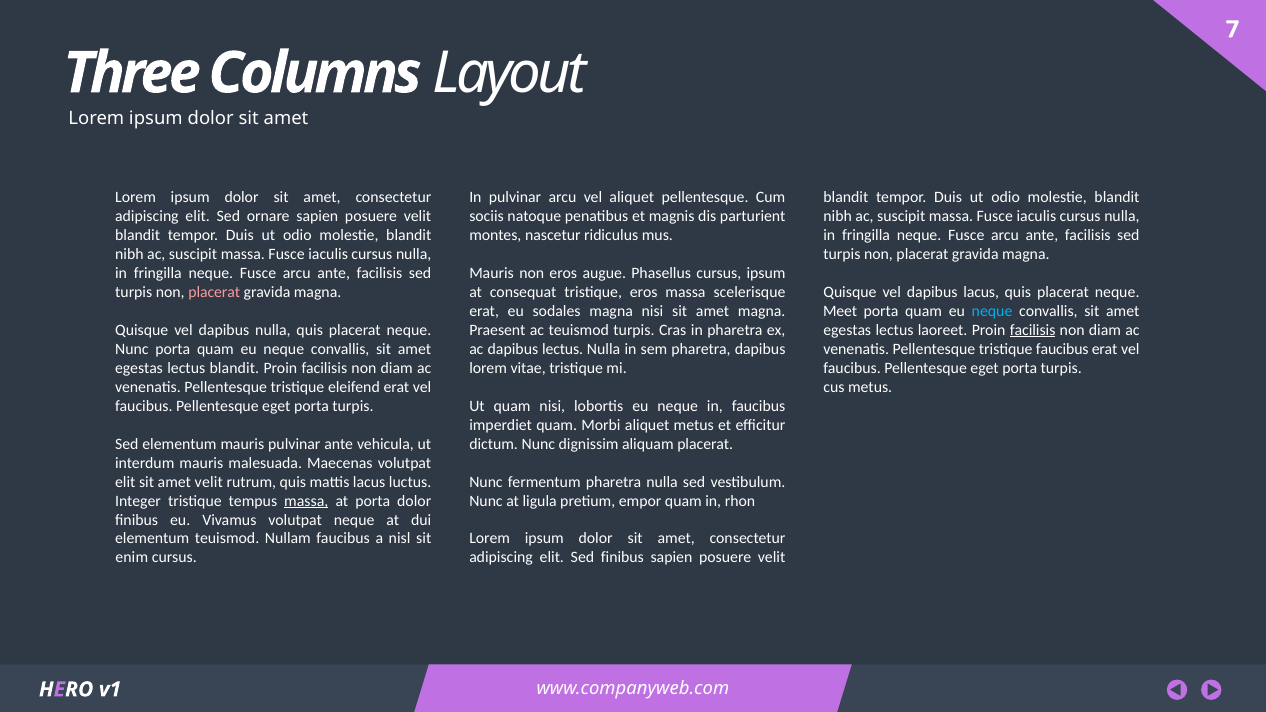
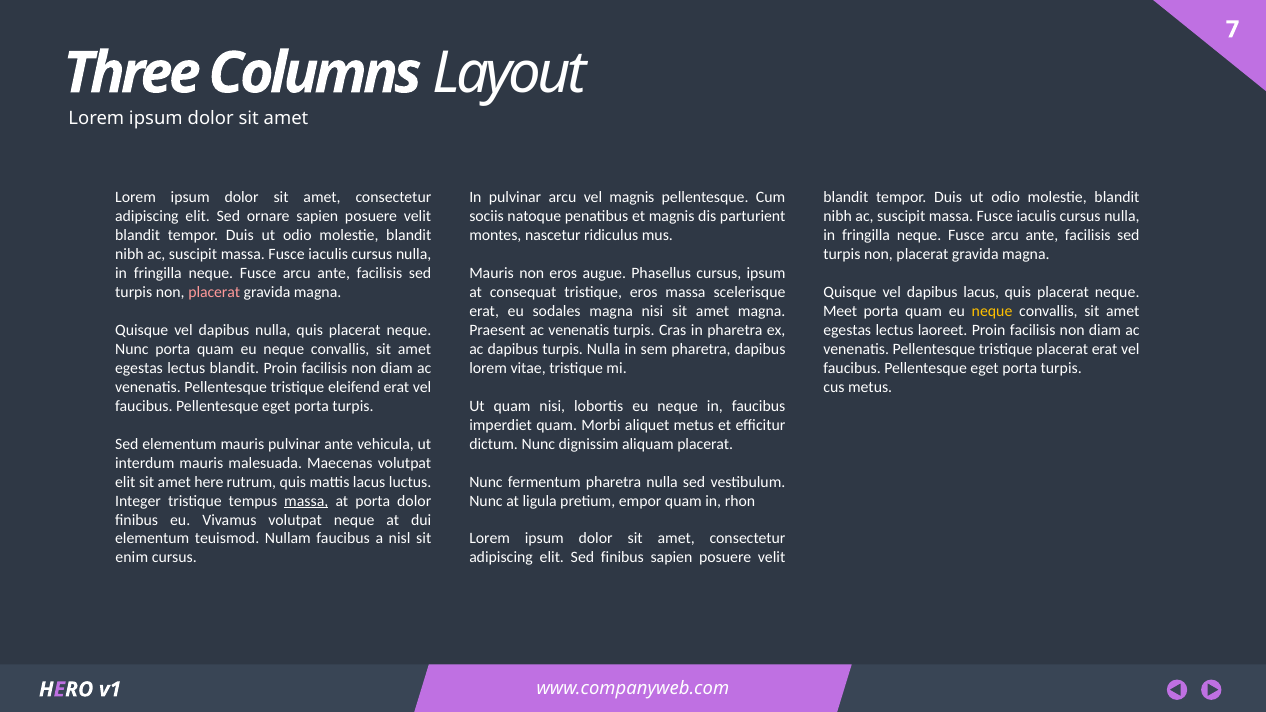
vel aliquet: aliquet -> magnis (632, 197)
neque colour: light blue -> yellow (992, 311)
Praesent ac teuismod: teuismod -> venenatis (579, 330)
facilisis underline: present -> none (1033, 330)
dapibus lectus: lectus -> turpis (563, 349)
tristique faucibus: faucibus -> placerat (1062, 349)
amet velit: velit -> here (209, 482)
